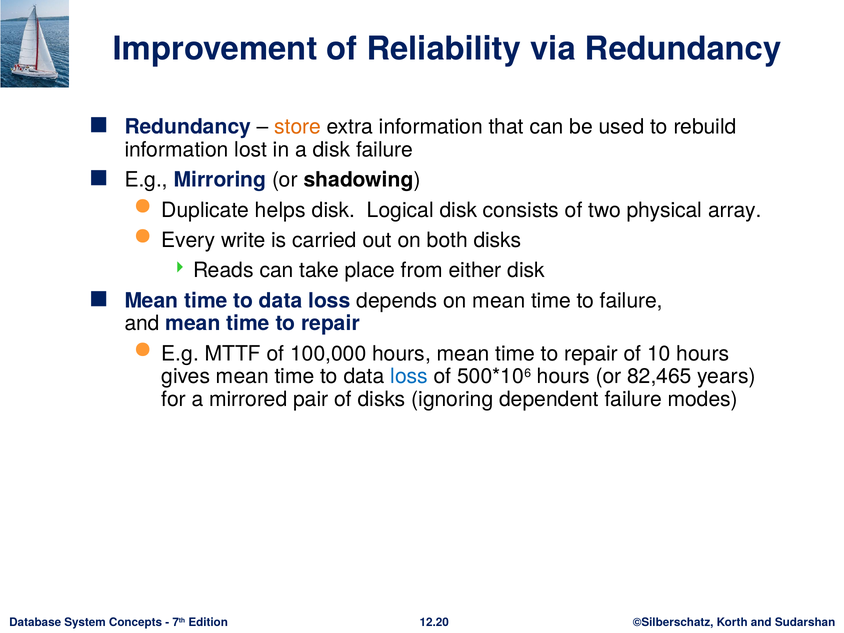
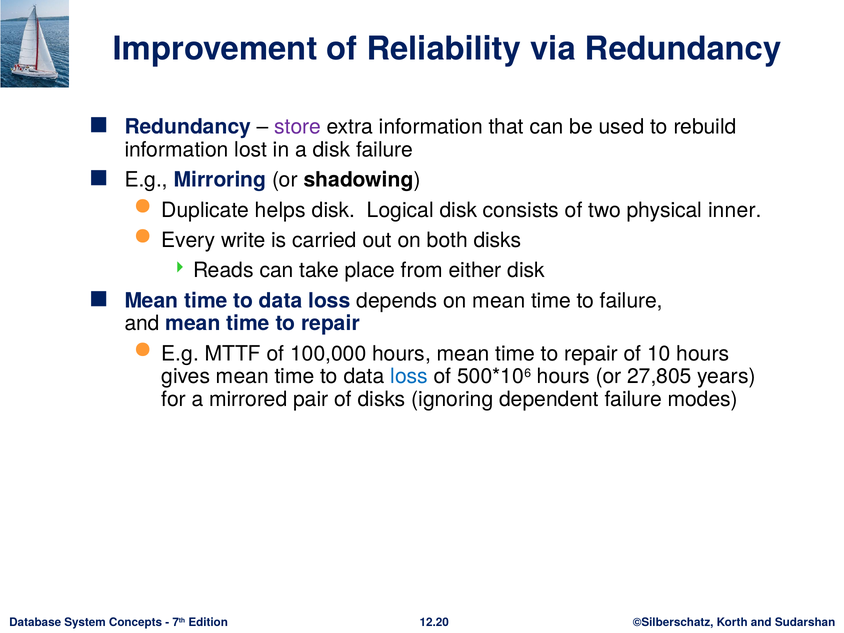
store colour: orange -> purple (298, 127)
array: array -> inner (735, 210)
82,465: 82,465 -> 27,805 (659, 376)
